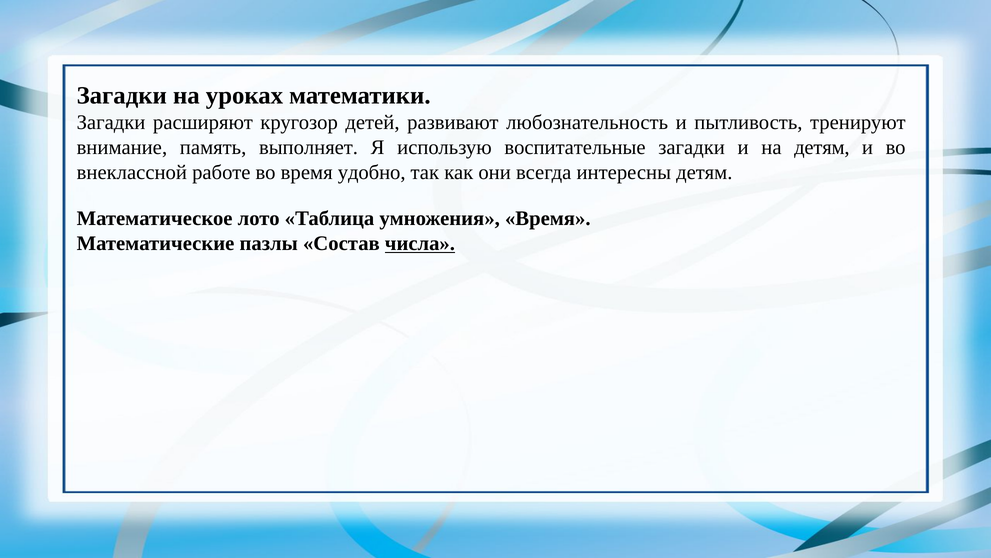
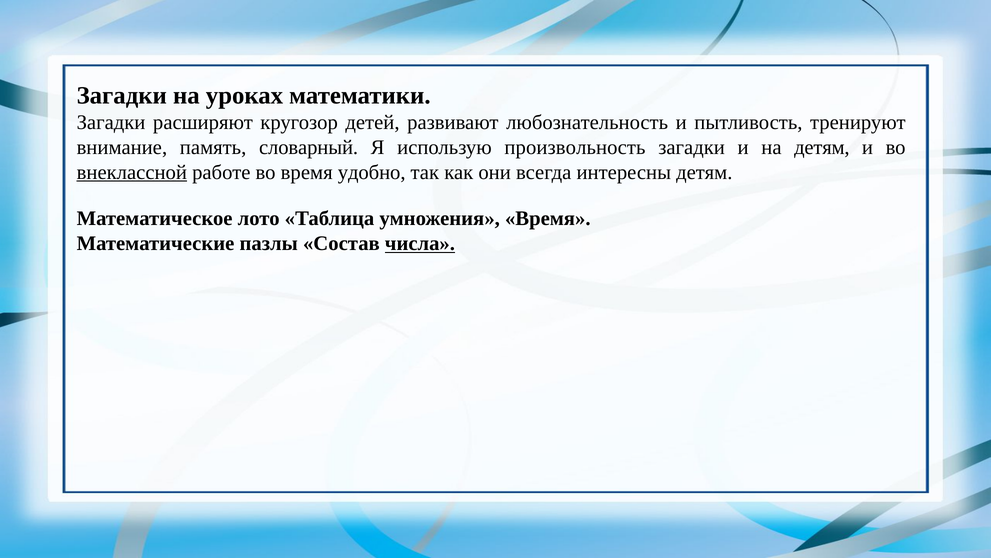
выполняет: выполняет -> словарный (309, 147)
воспитательные: воспитательные -> произвольность (575, 147)
внеклассной underline: none -> present (132, 172)
